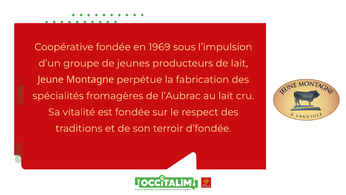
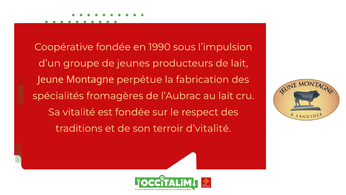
1969: 1969 -> 1990 (160, 47)
d’fondée: d’fondée -> d’vitalité (208, 128)
